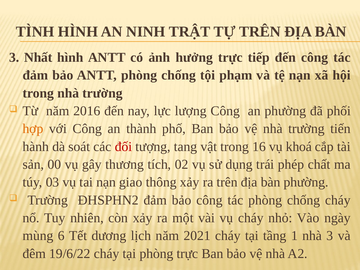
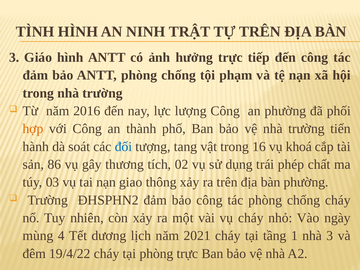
Nhất: Nhất -> Giáo (38, 57)
đối colour: red -> blue (123, 147)
00: 00 -> 86 (54, 164)
6: 6 -> 4 (61, 236)
19/6/22: 19/6/22 -> 19/4/22 (70, 254)
